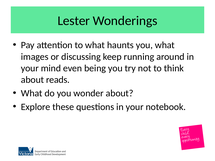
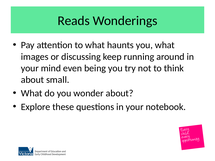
Lester: Lester -> Reads (74, 21)
reads: reads -> small (58, 80)
